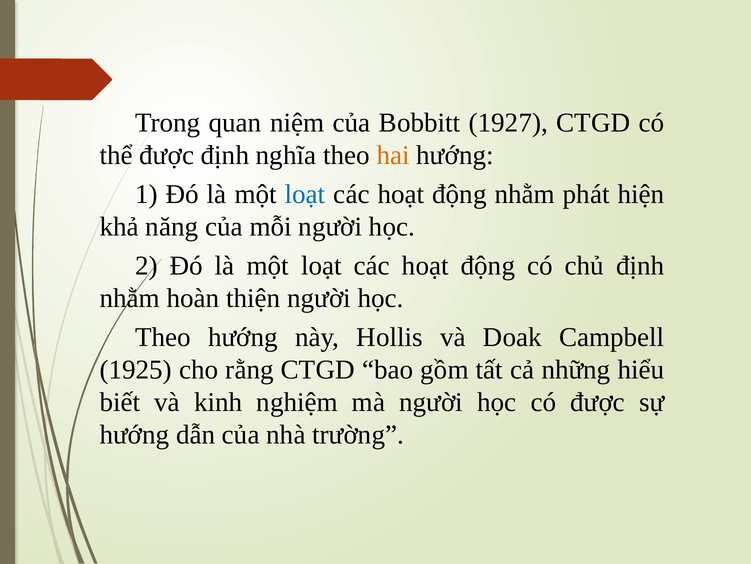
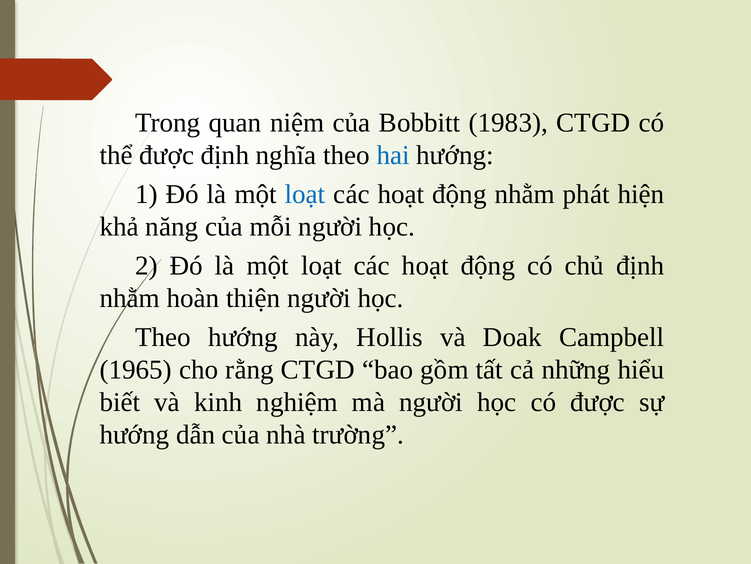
1927: 1927 -> 1983 (508, 123)
hai colour: orange -> blue (393, 155)
1925: 1925 -> 1965 (136, 369)
